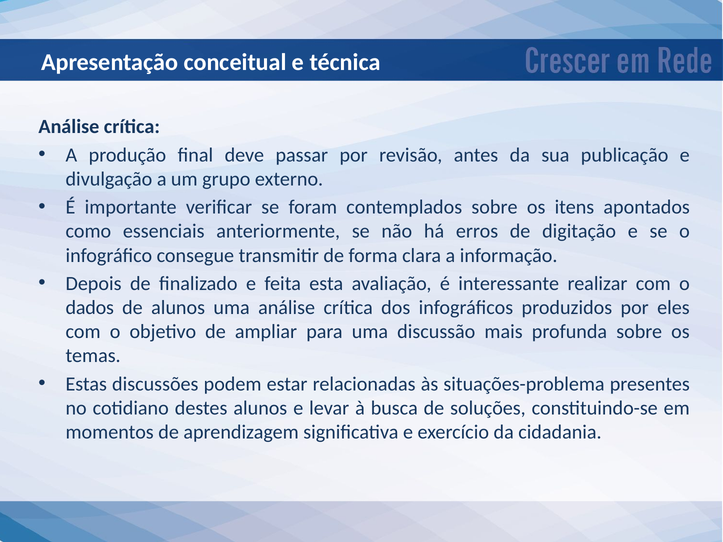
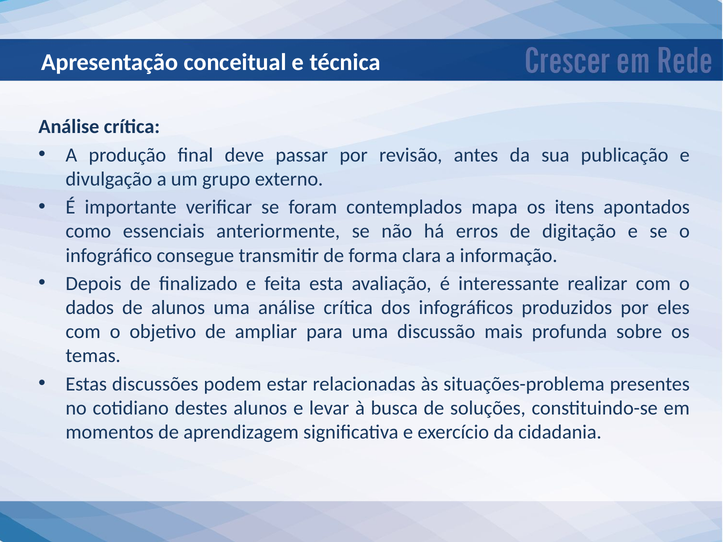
contemplados sobre: sobre -> mapa (494, 207)
